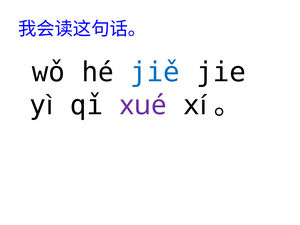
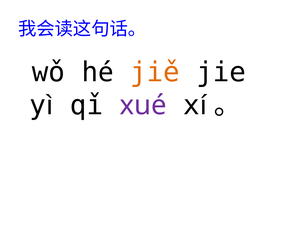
jiě colour: blue -> orange (155, 72)
